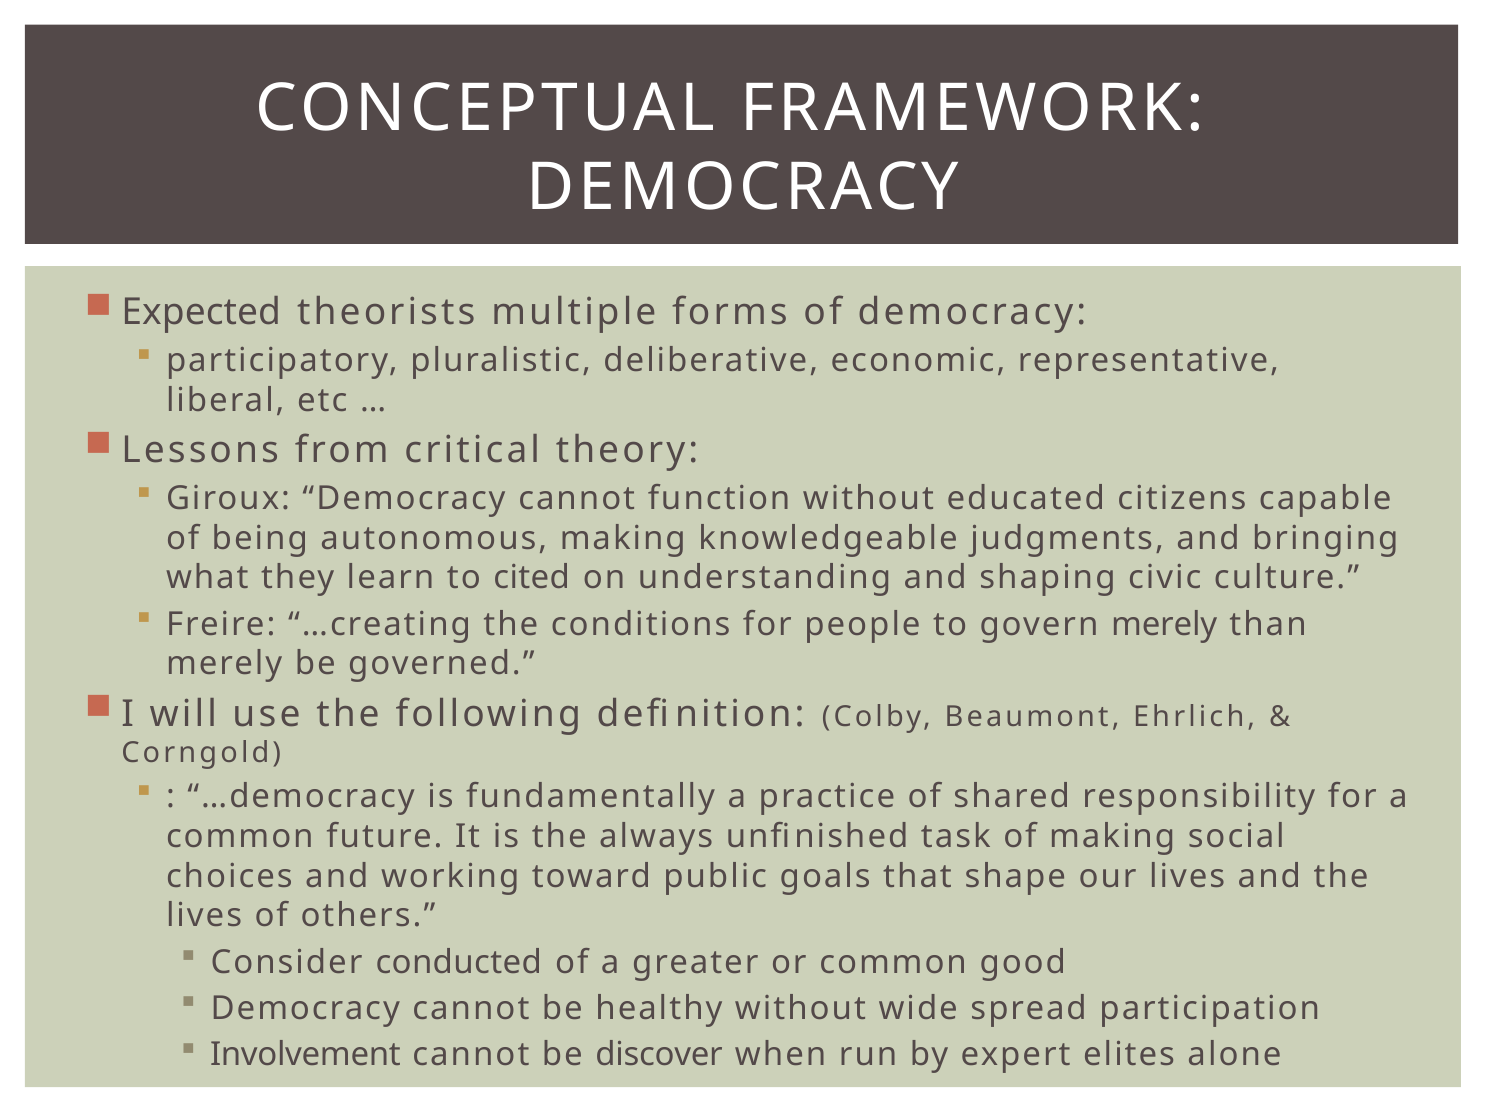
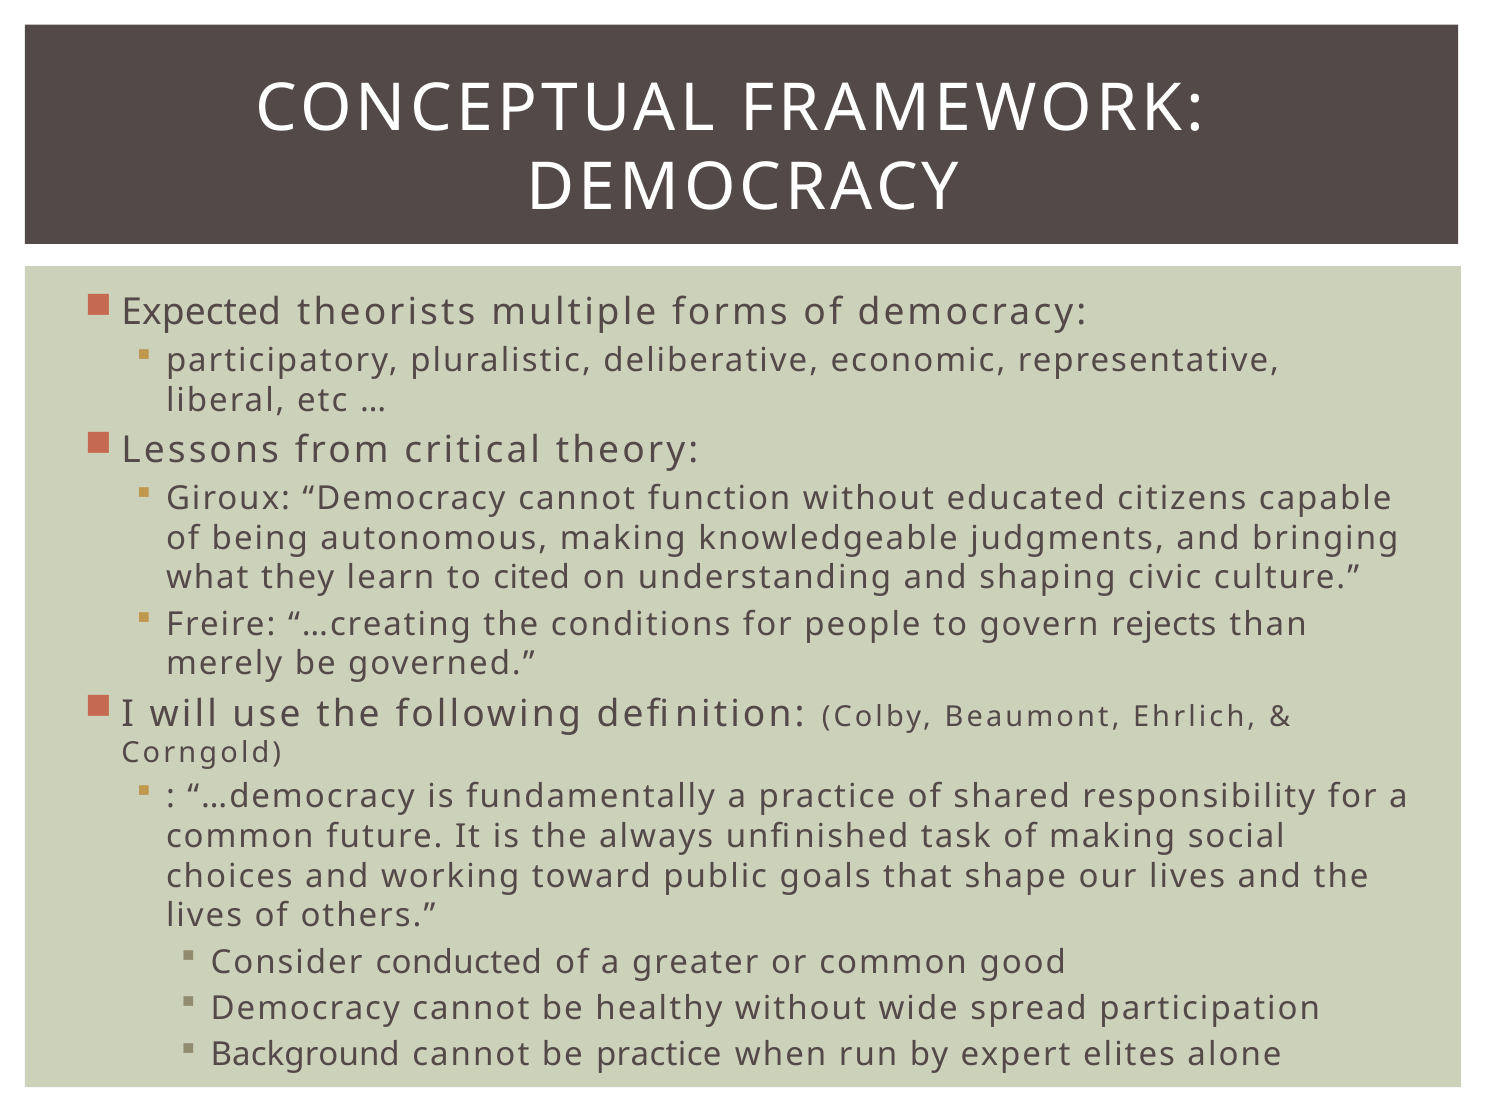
govern merely: merely -> rejects (1164, 624)
Involvement: Involvement -> Background (305, 1054)
be discover: discover -> practice (659, 1054)
